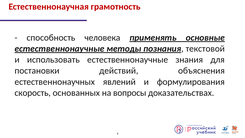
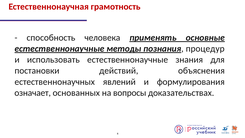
текстовой: текстовой -> процедур (205, 49)
скорость: скорость -> означает (33, 93)
